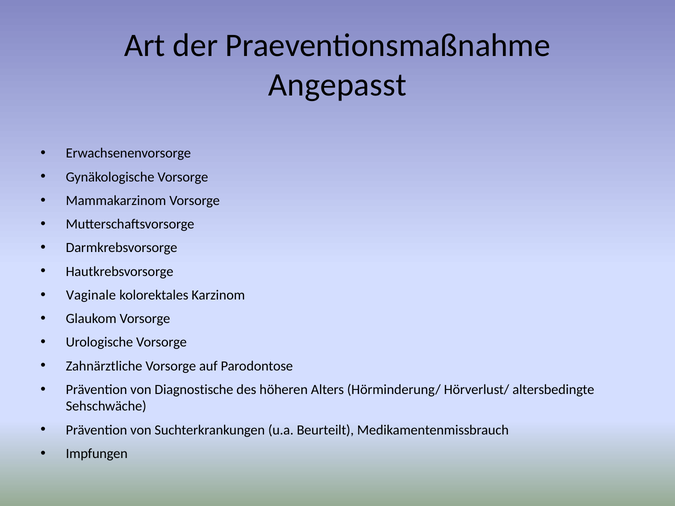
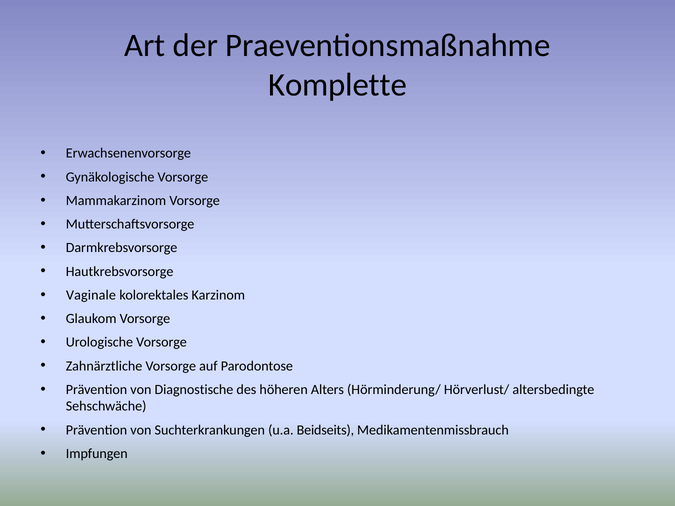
Angepasst: Angepasst -> Komplette (337, 85)
Beurteilt: Beurteilt -> Beidseits (325, 430)
